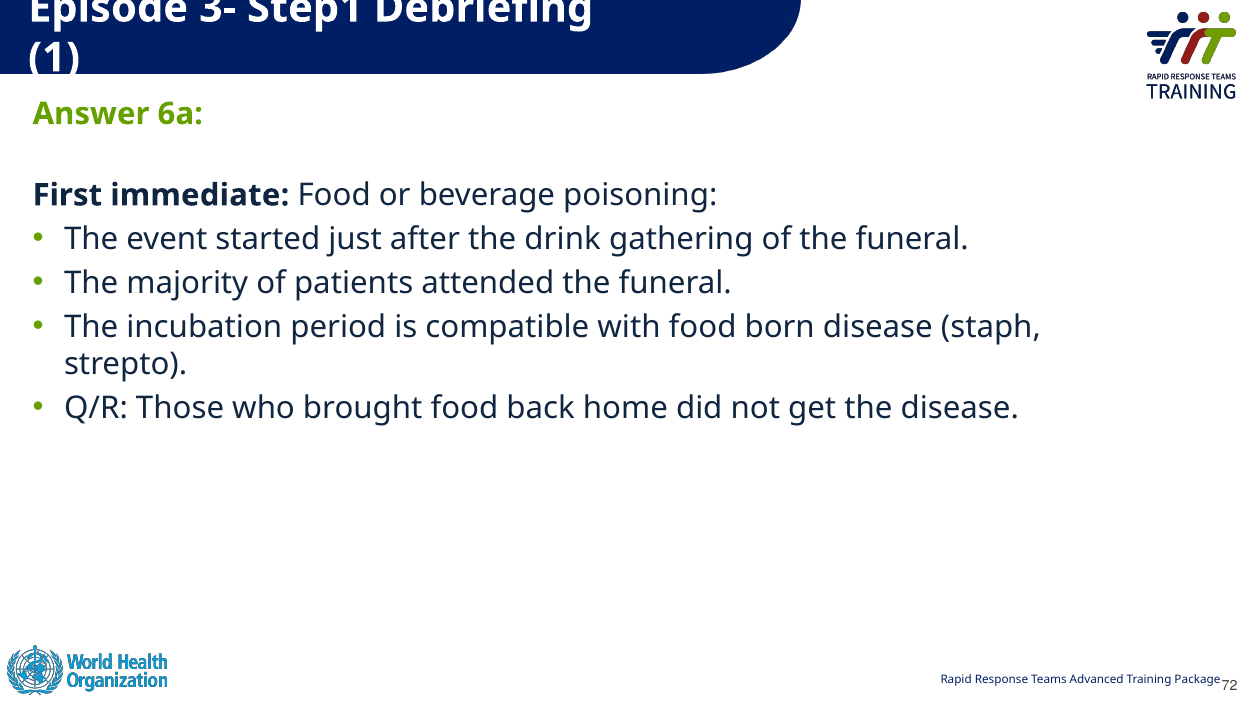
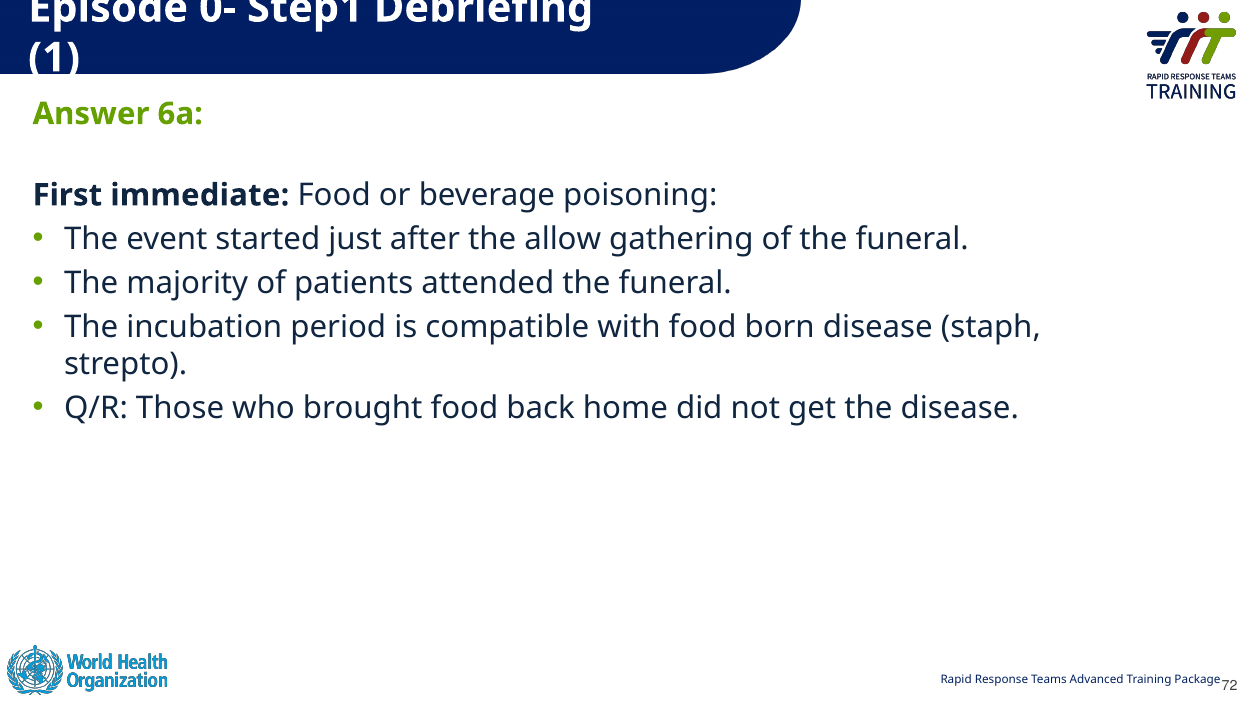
3-: 3- -> 0- (218, 8)
drink: drink -> allow (563, 239)
